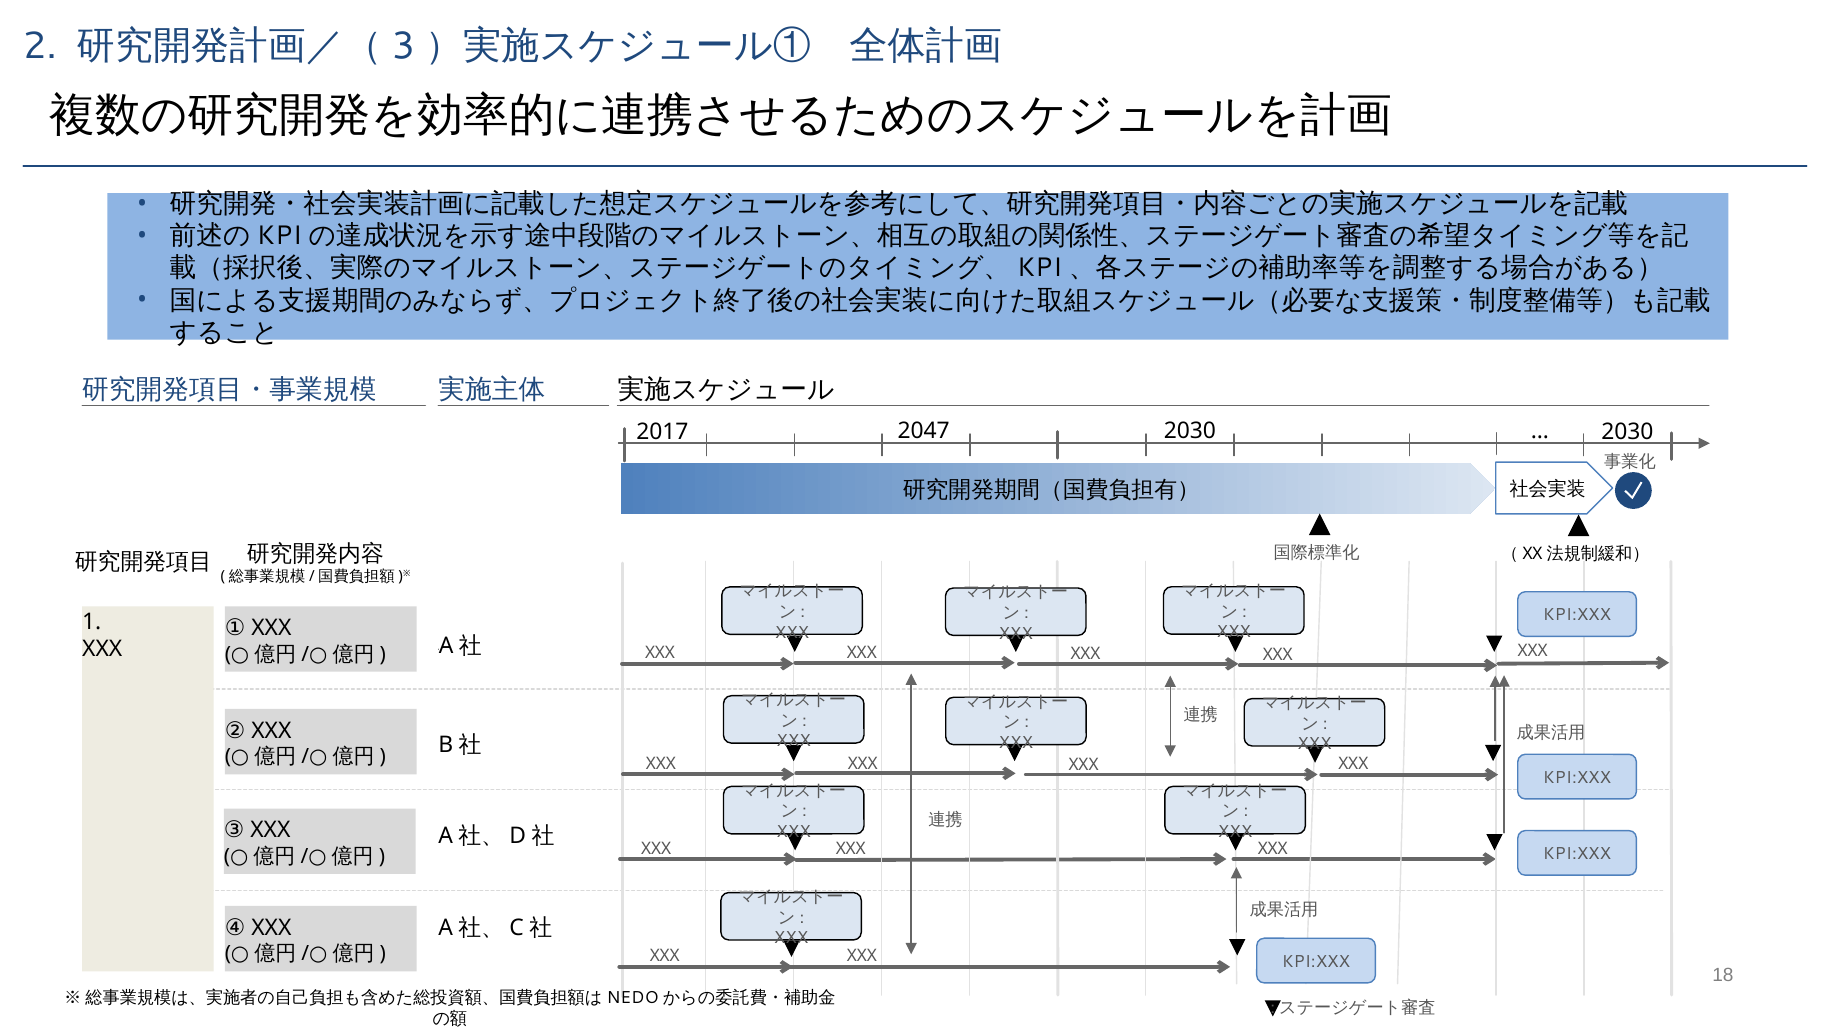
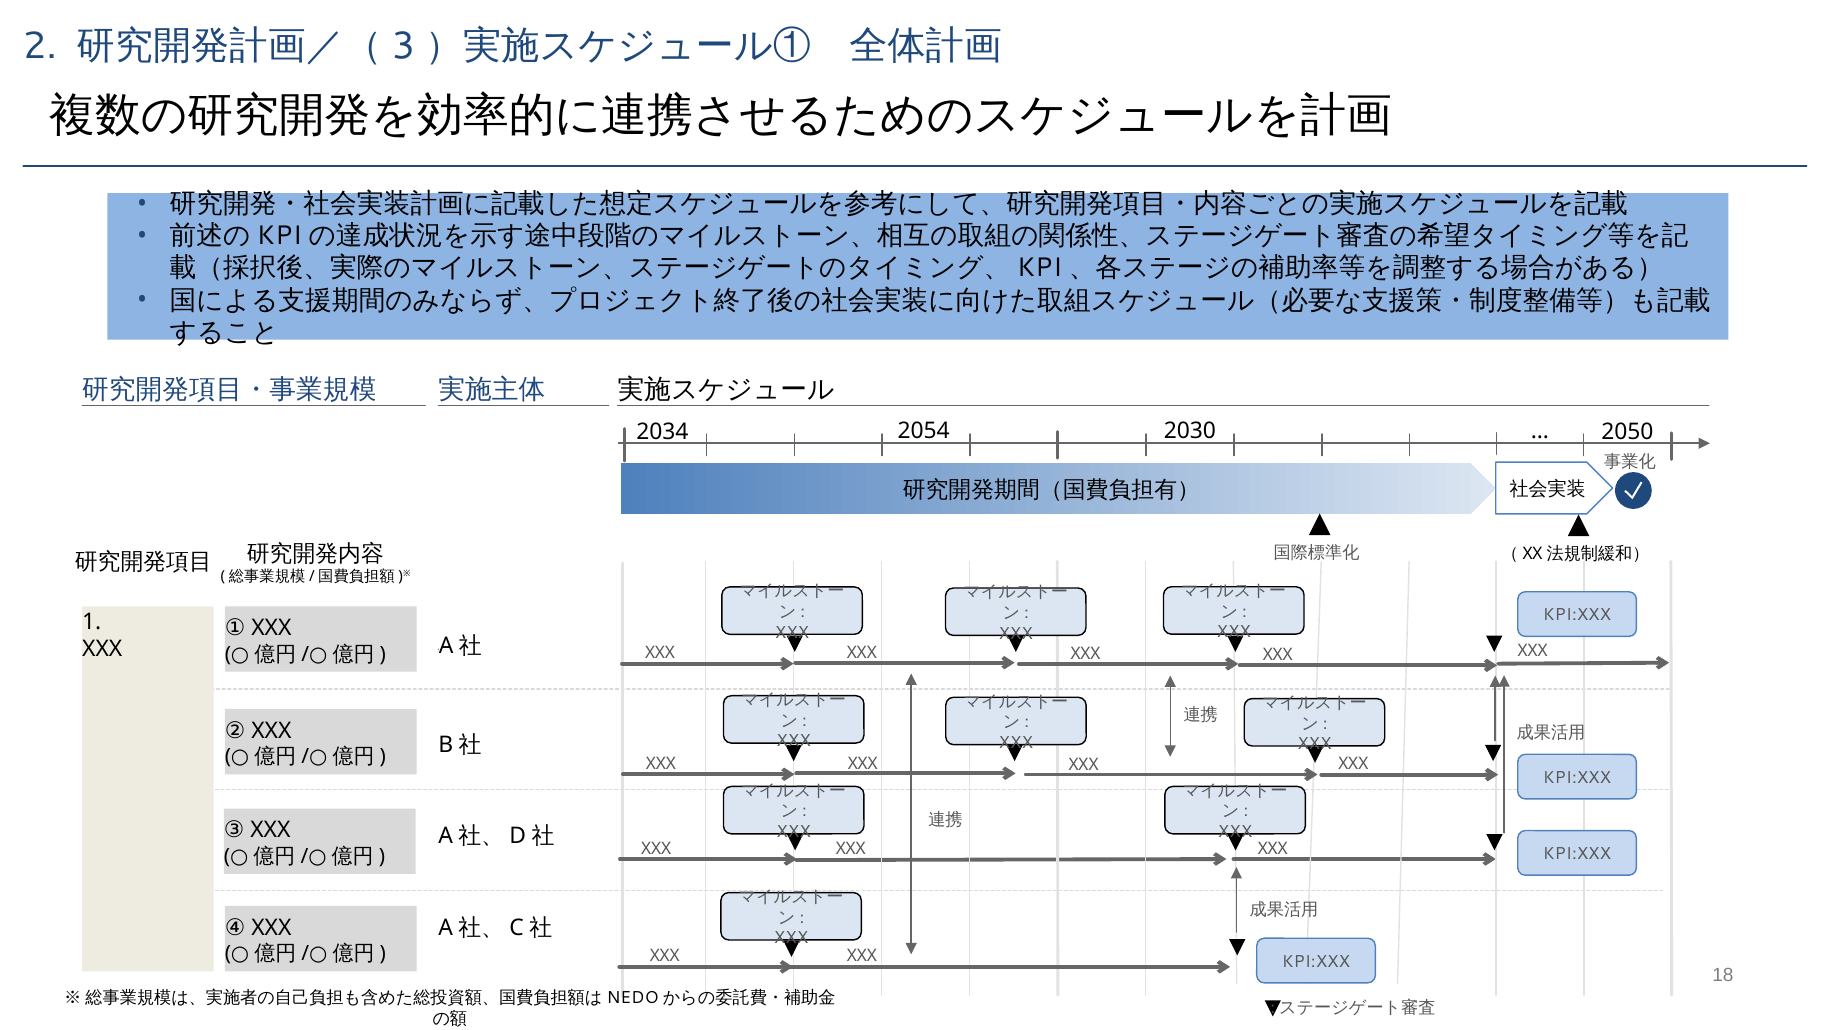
2047: 2047 -> 2054 (924, 431)
2017: 2017 -> 2034 (662, 432)
2030: 2030 -> 2050 (1627, 432)
